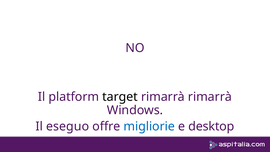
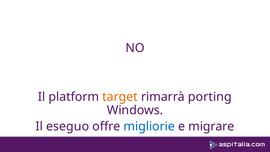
target colour: black -> orange (120, 97)
rimarrà rimarrà: rimarrà -> porting (210, 97)
desktop: desktop -> migrare (211, 126)
